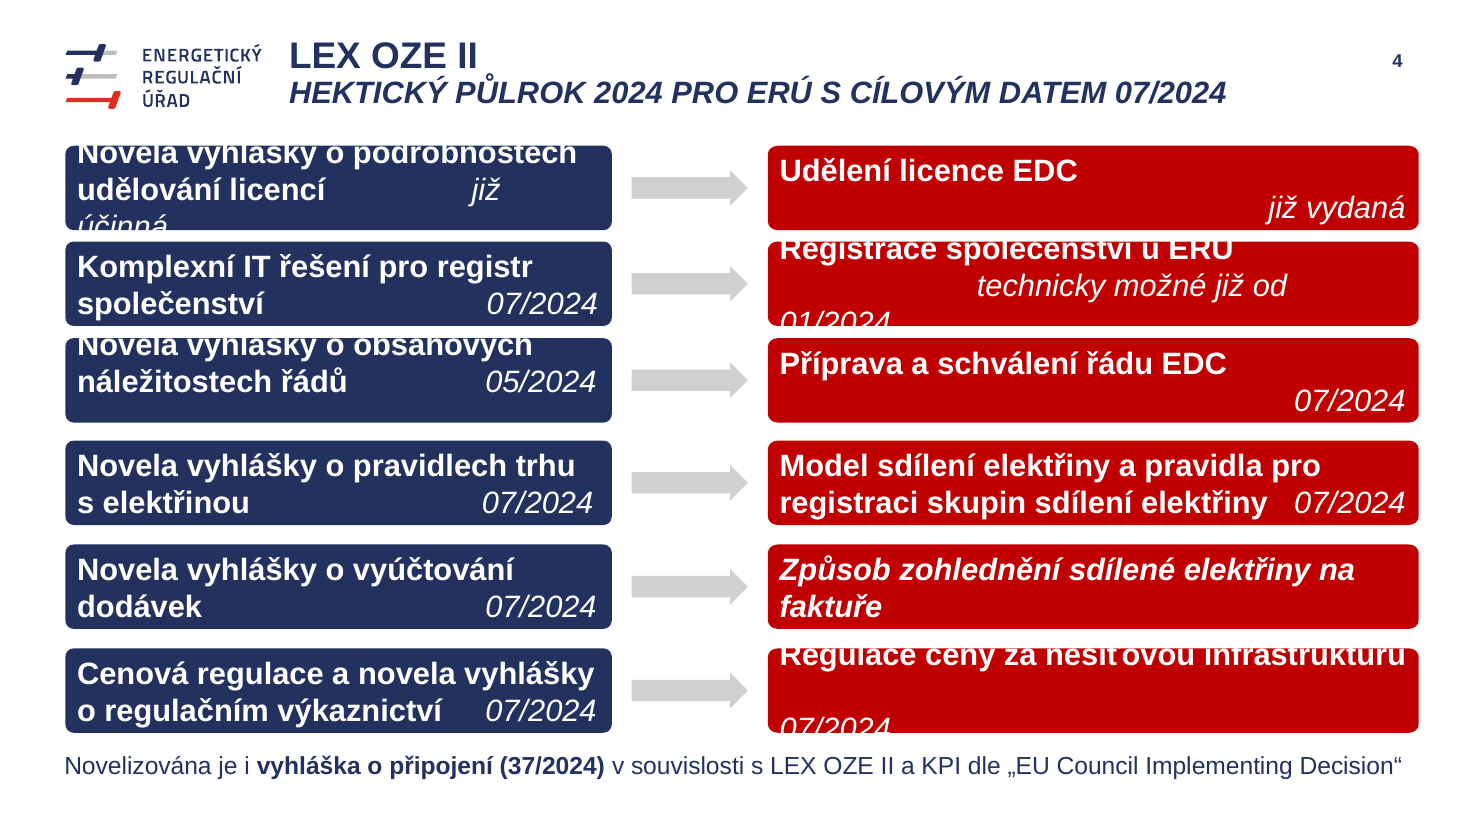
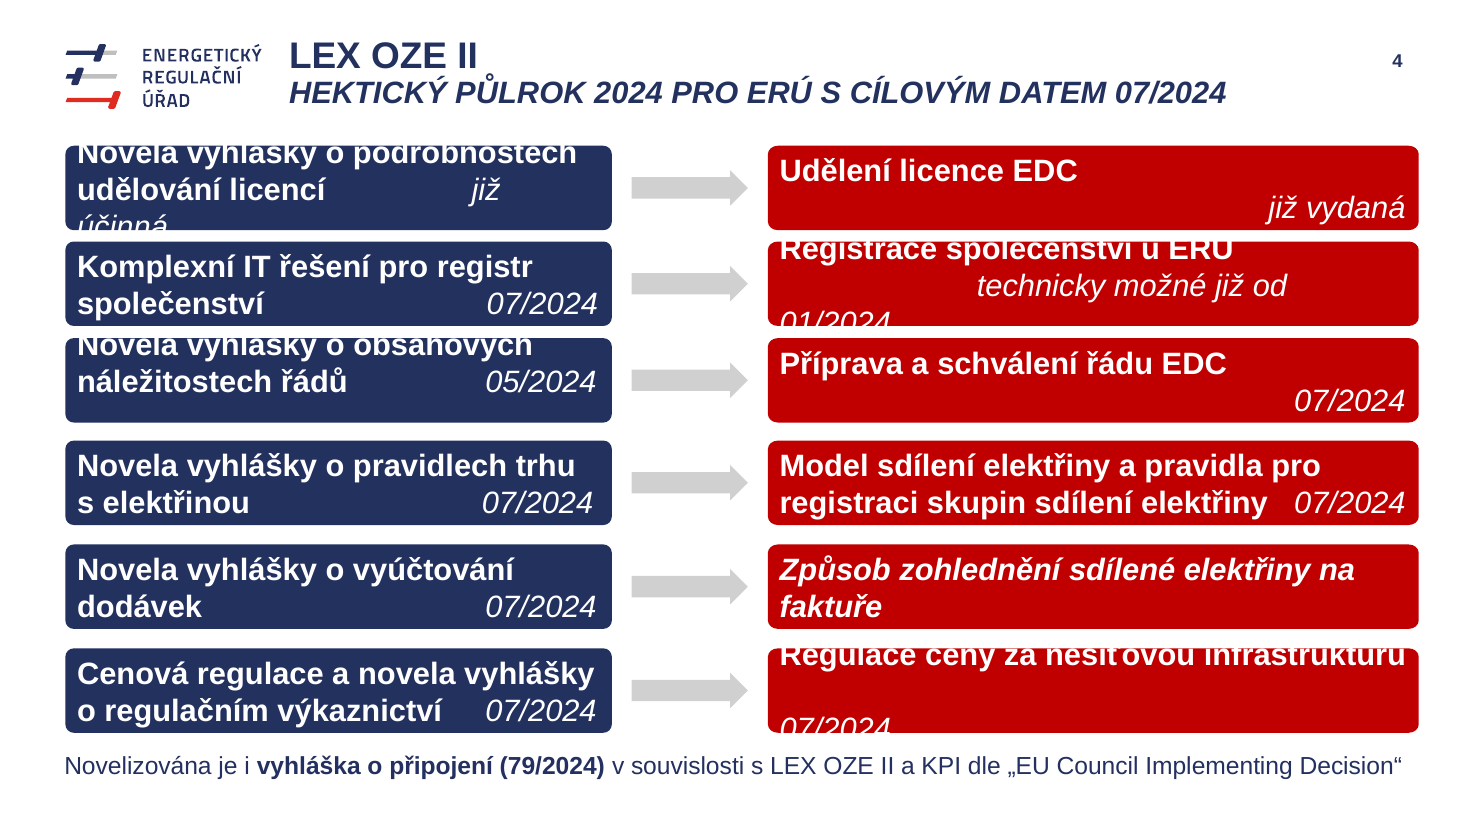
37/2024: 37/2024 -> 79/2024 (552, 766)
